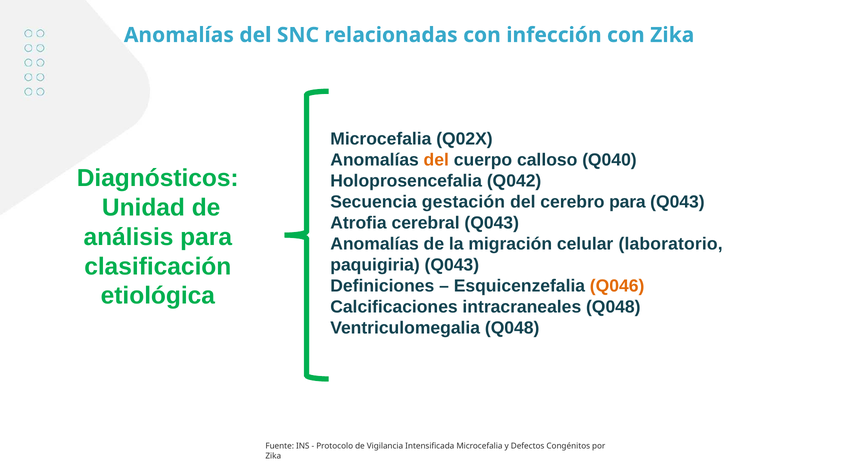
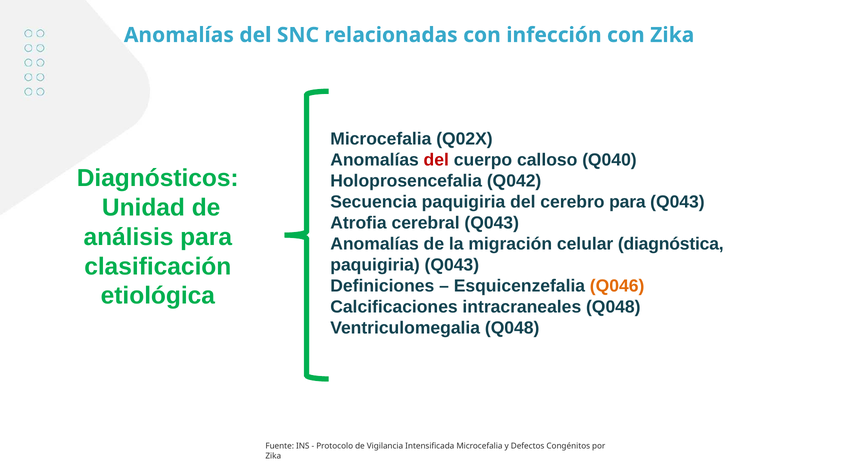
del colour: orange -> red (436, 160)
Secuencia gestación: gestación -> paquigiria (464, 202)
laboratorio: laboratorio -> diagnóstica (671, 244)
